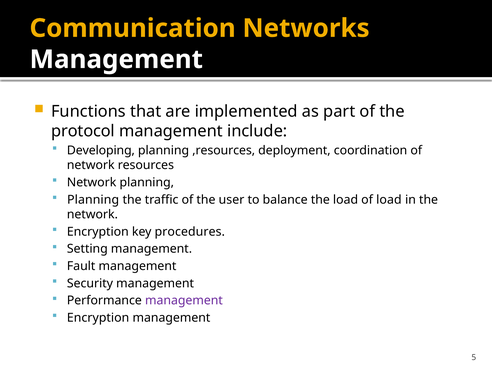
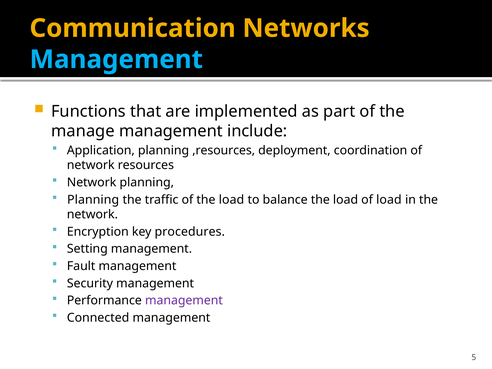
Management colour: white -> light blue (116, 59)
protocol: protocol -> manage (83, 131)
Developing: Developing -> Application (101, 150)
of the user: user -> load (231, 200)
Encryption: Encryption -> Connected (98, 318)
